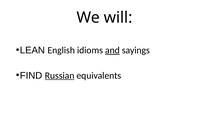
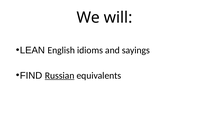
and underline: present -> none (112, 50)
